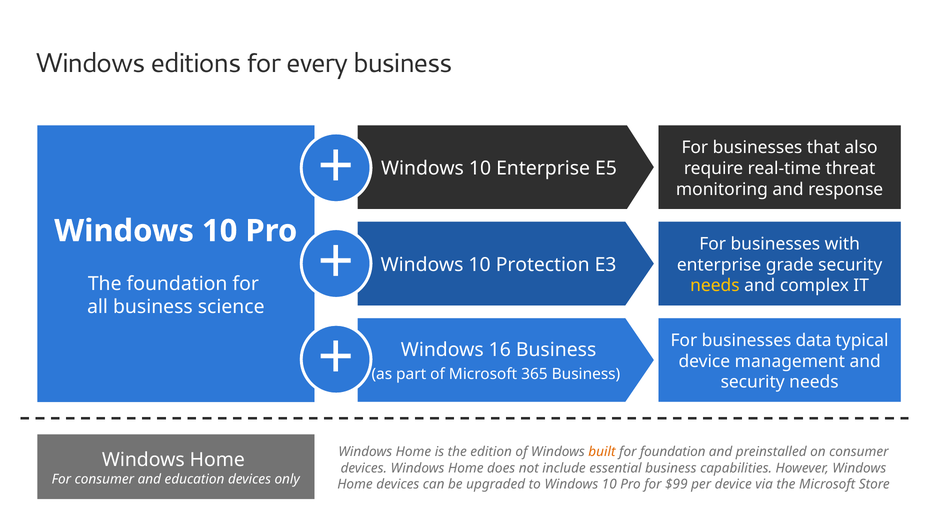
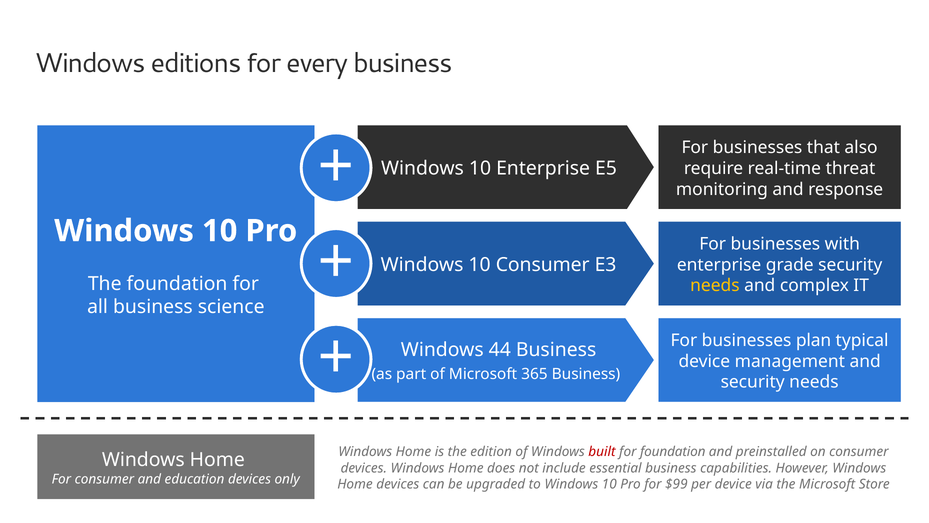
10 Protection: Protection -> Consumer (543, 265)
data: data -> plan (814, 340)
16: 16 -> 44 (500, 349)
built colour: orange -> red (602, 452)
